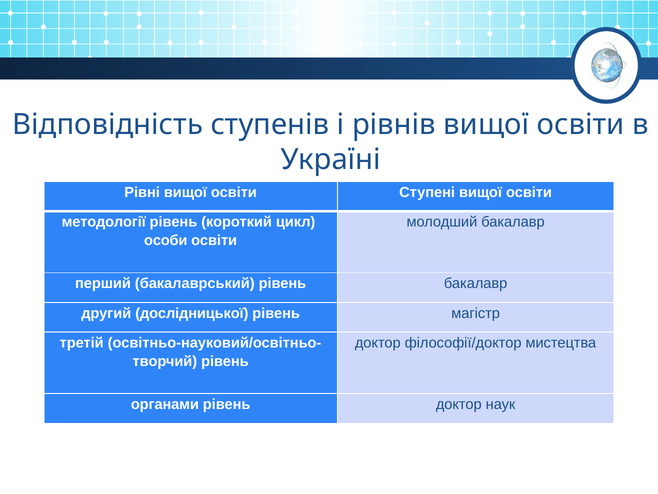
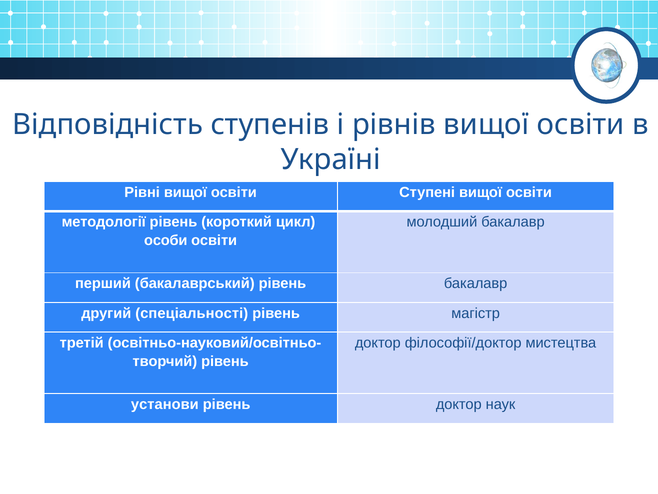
дослідницької: дослідницької -> спеціальності (192, 313)
органами: органами -> установи (165, 404)
